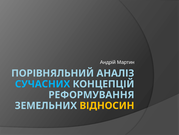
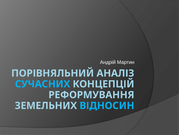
ВІДНОСИН colour: yellow -> light blue (107, 105)
